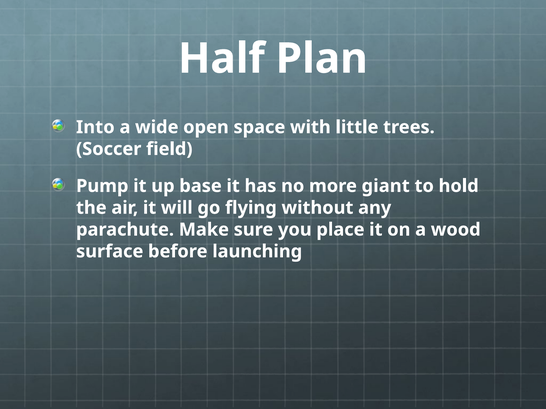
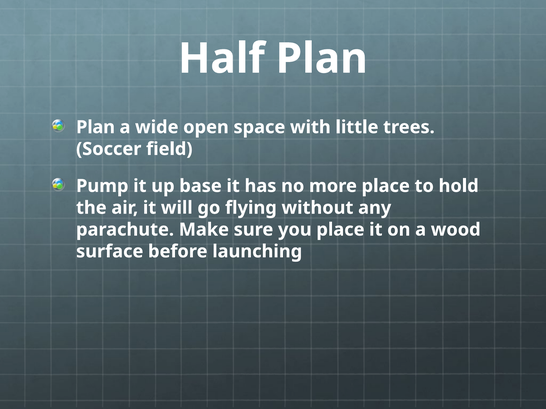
Into: Into -> Plan (96, 127)
more giant: giant -> place (386, 186)
